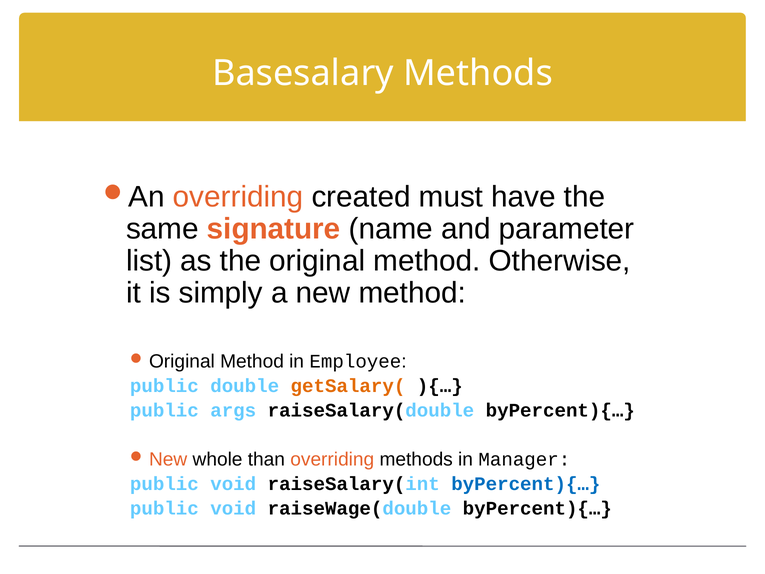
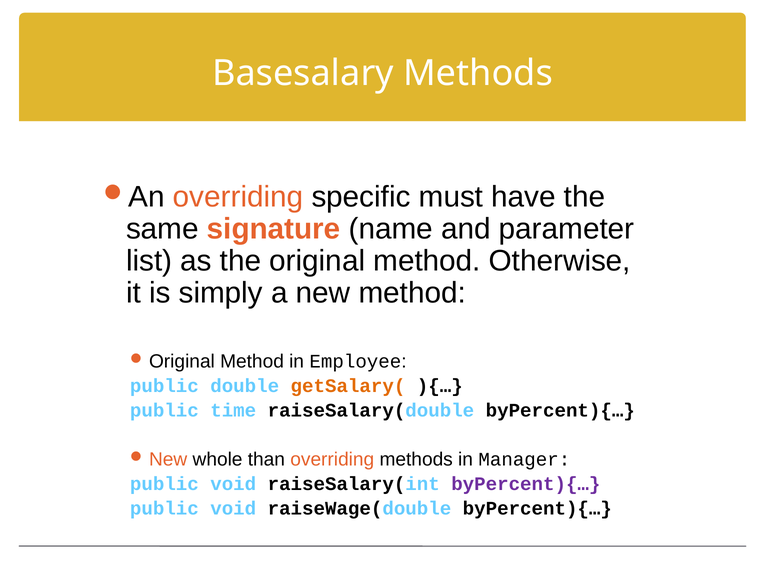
created: created -> specific (361, 197)
args: args -> time (233, 410)
byPercent){… colour: blue -> purple (526, 484)
